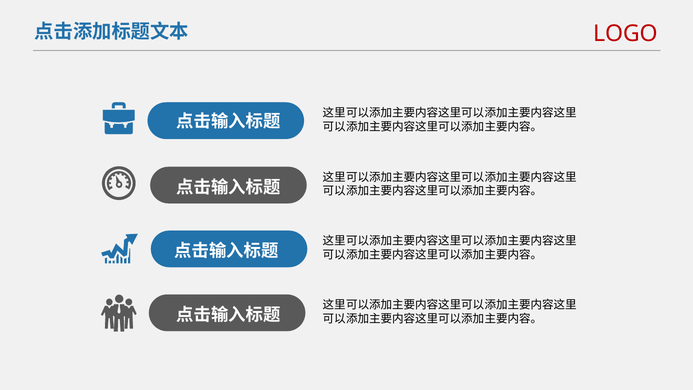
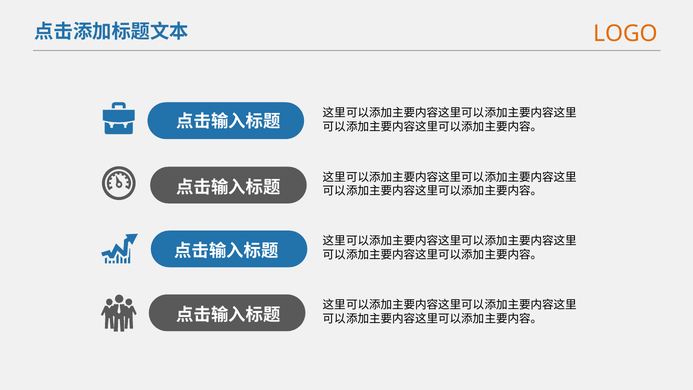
LOGO colour: red -> orange (625, 34)
